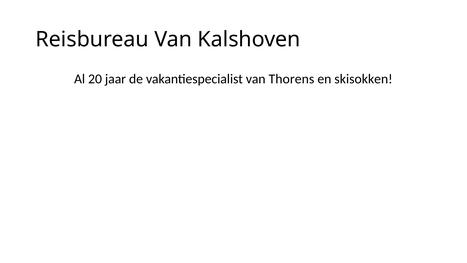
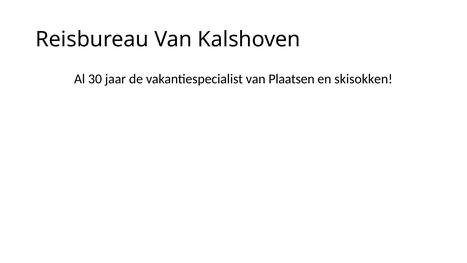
20: 20 -> 30 (95, 79)
Thorens: Thorens -> Plaatsen (292, 79)
